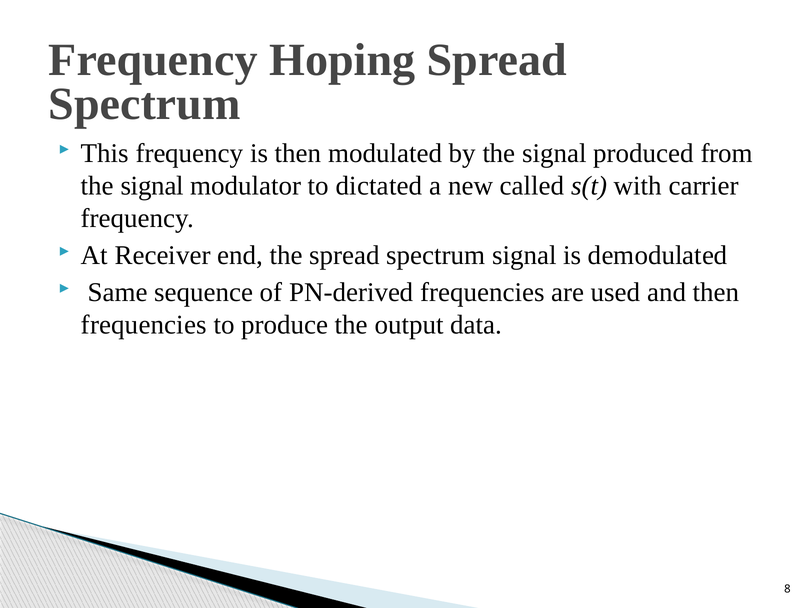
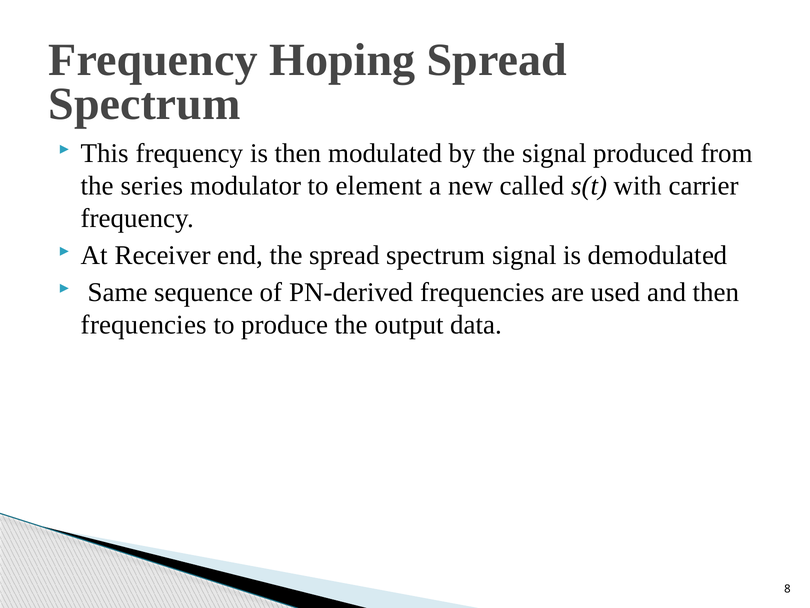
signal: signal -> series (152, 186)
dictated: dictated -> element (379, 186)
